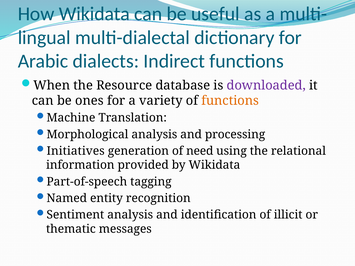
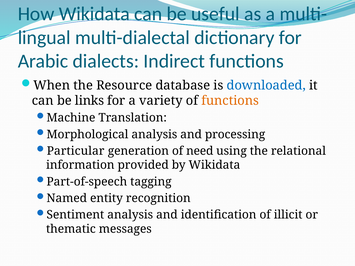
downloaded colour: purple -> blue (266, 85)
ones: ones -> links (89, 101)
Initiatives: Initiatives -> Particular (76, 151)
